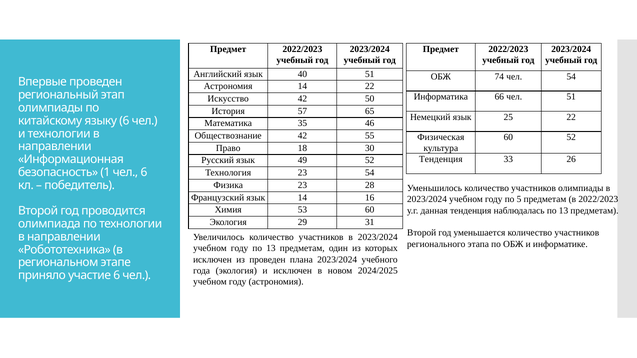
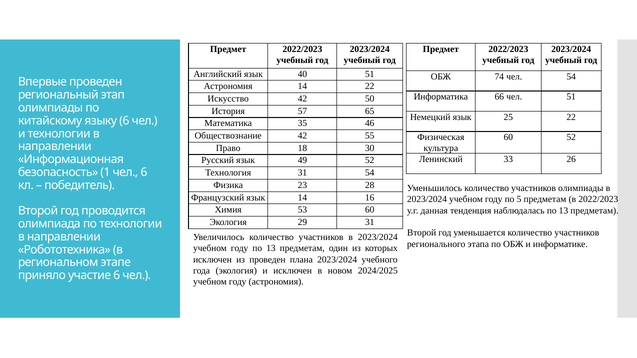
Тенденция: Тенденция -> Ленинский (441, 160)
Технология 23: 23 -> 31 (302, 173)
